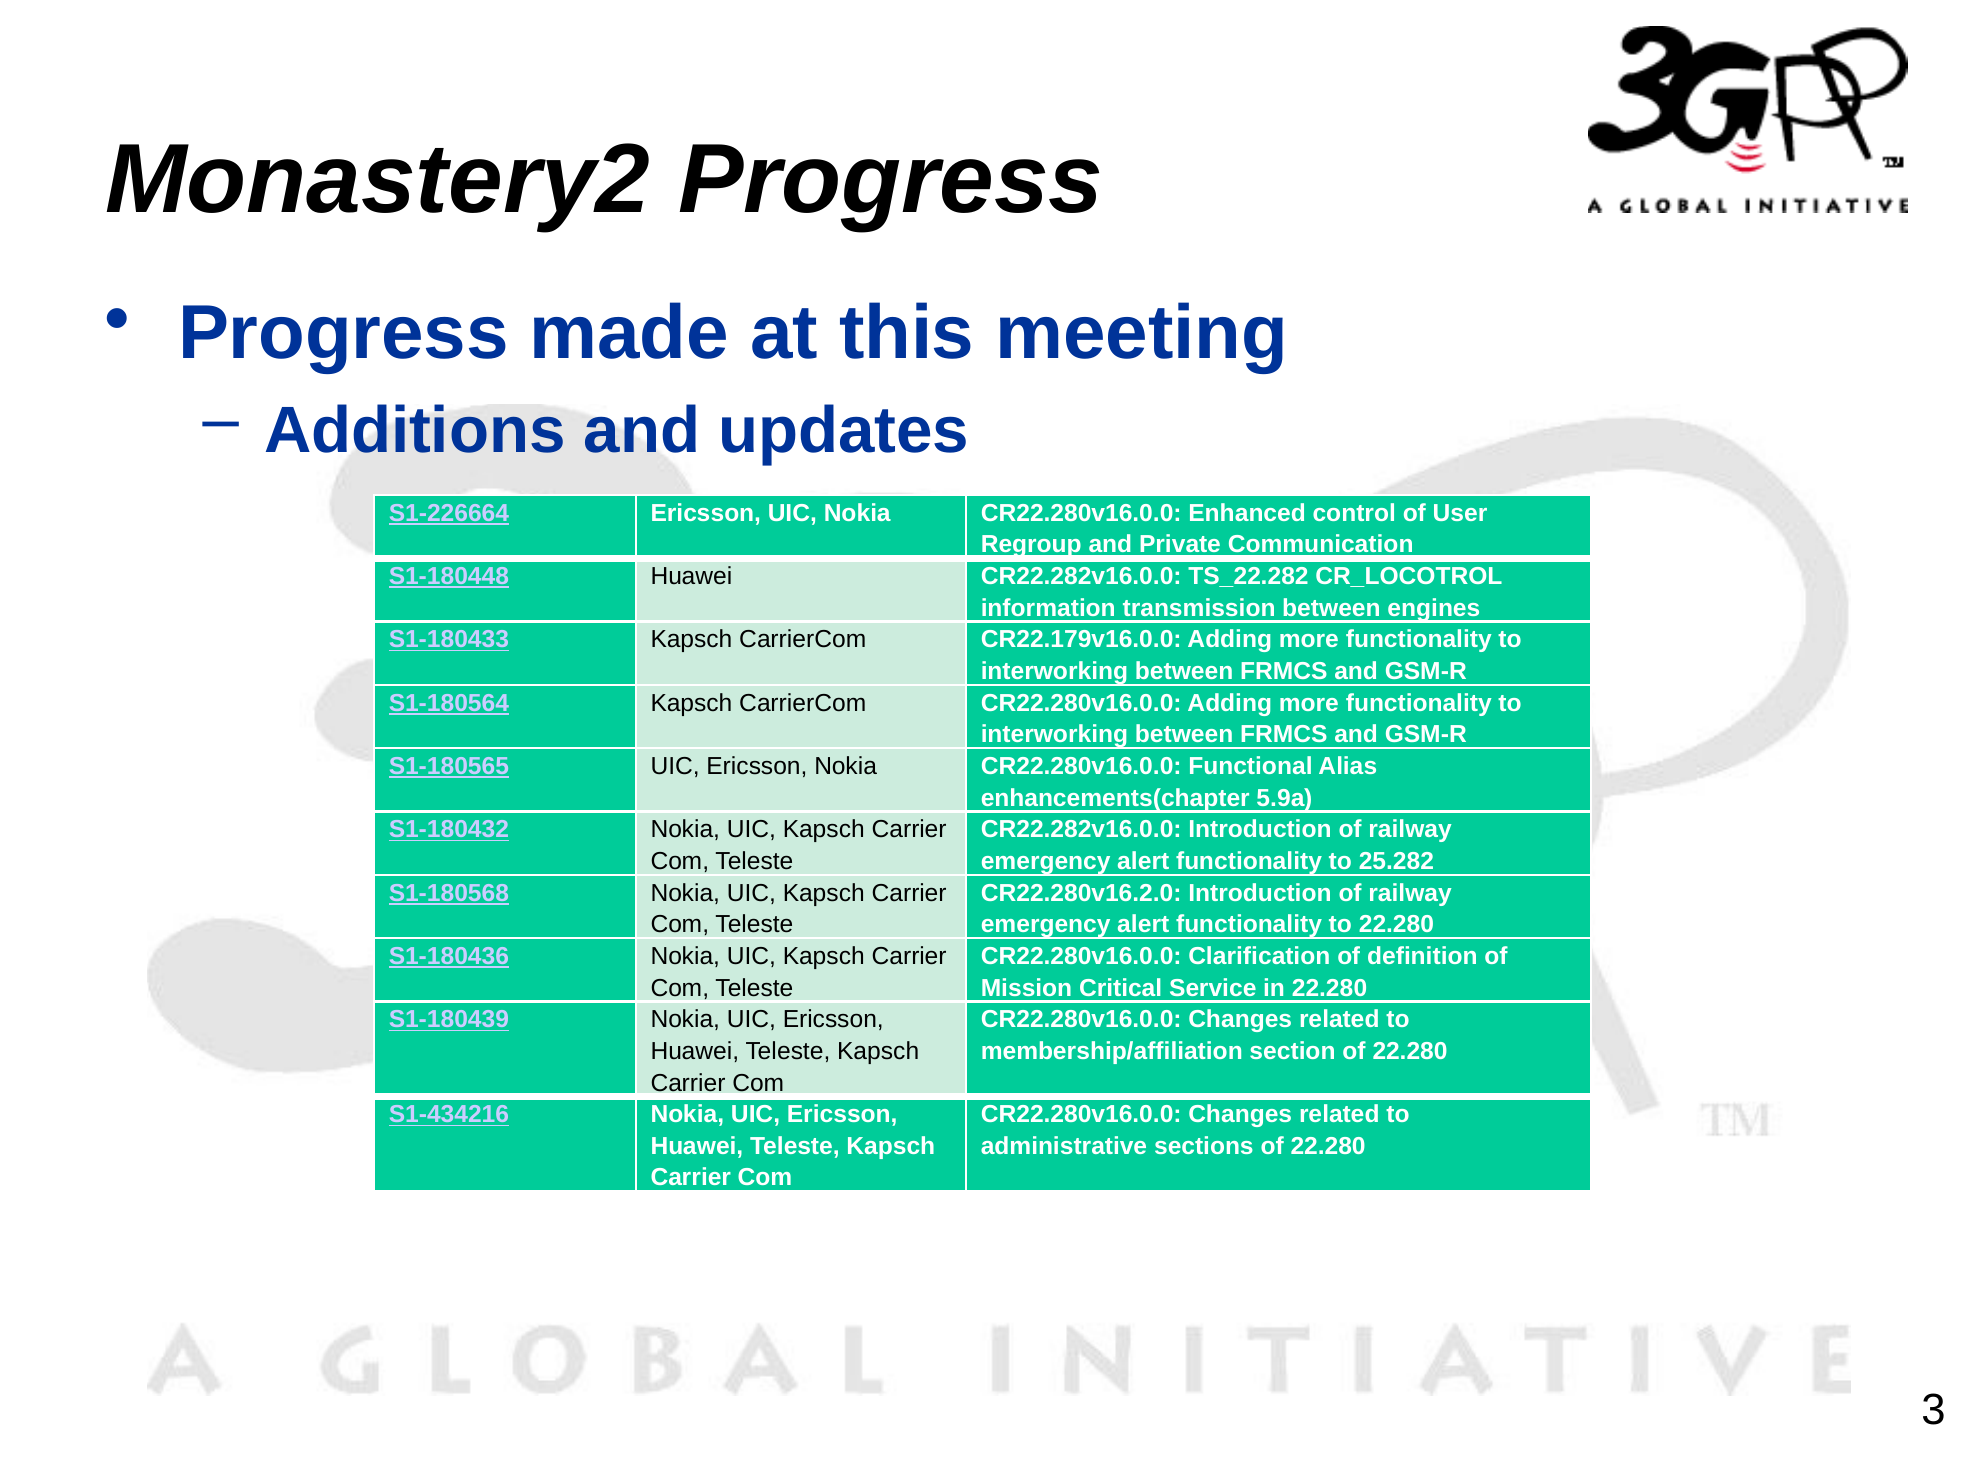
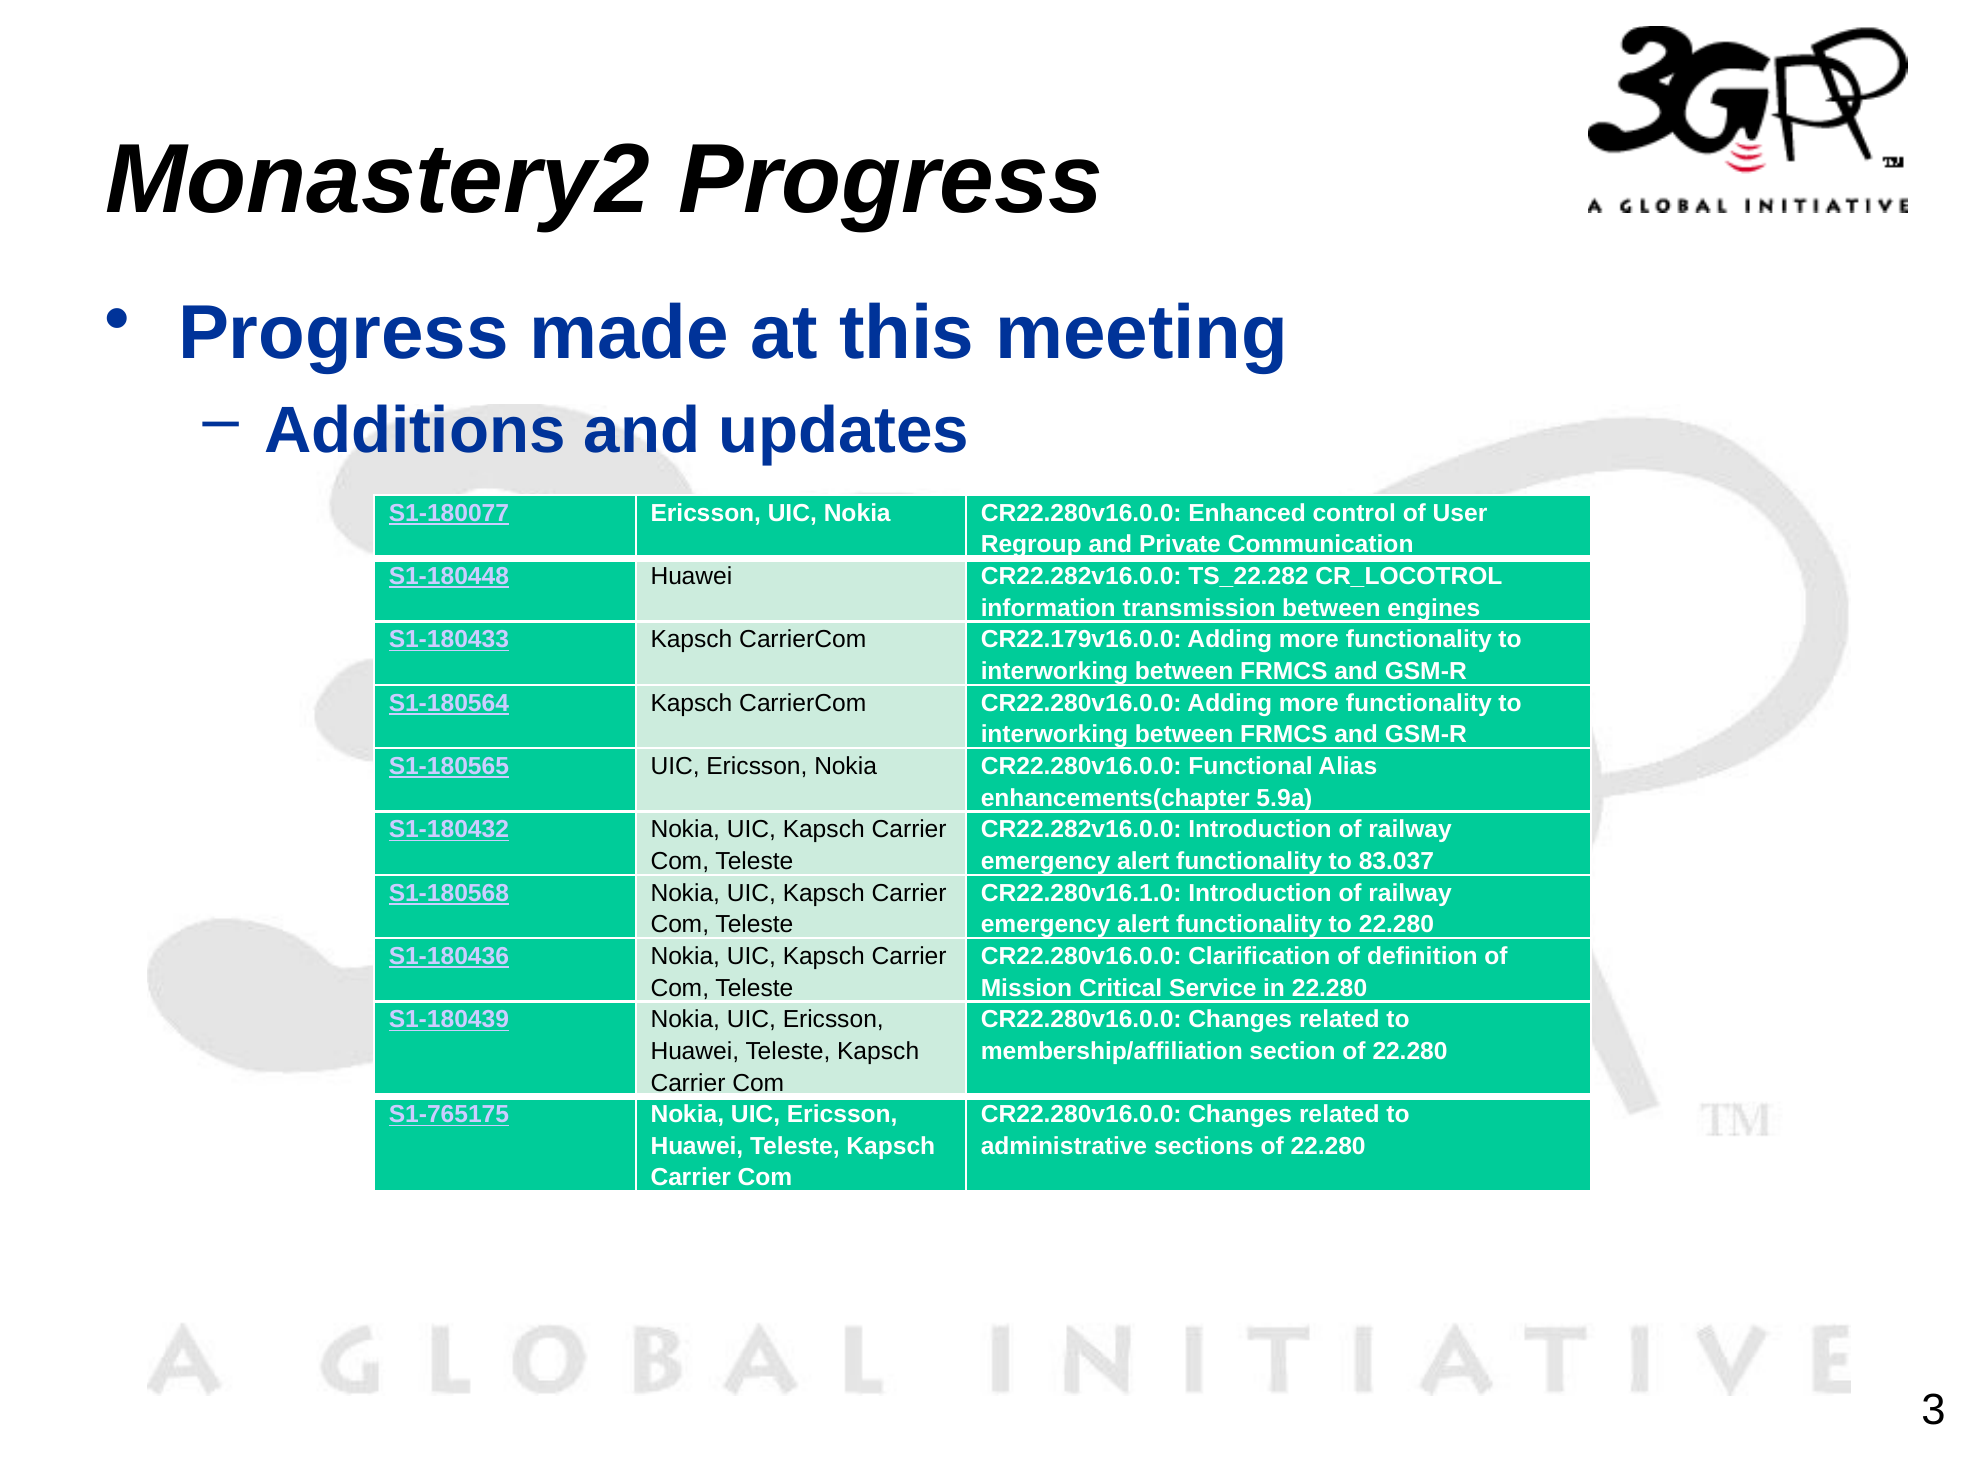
S1-226664: S1-226664 -> S1-180077 (449, 513)
25.282: 25.282 -> 83.037 (1396, 862)
CR22.280v16.2.0: CR22.280v16.2.0 -> CR22.280v16.1.0 (1081, 893)
S1-434216: S1-434216 -> S1-765175 (449, 1115)
